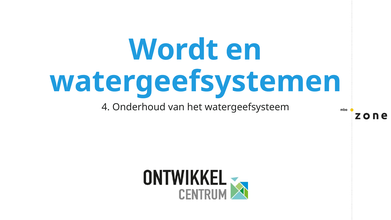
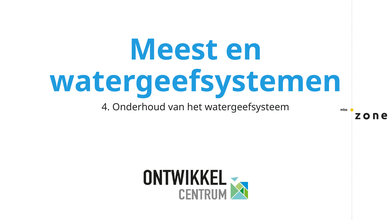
Wordt: Wordt -> Meest (174, 50)
